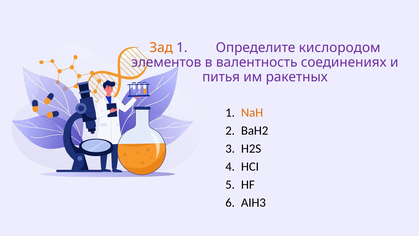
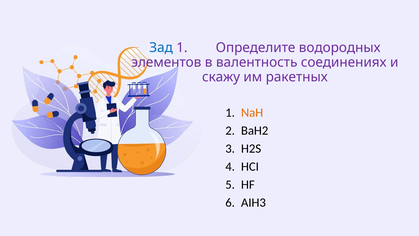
Зад colour: orange -> blue (161, 48)
кислородом: кислородом -> водородных (340, 48)
питья: питья -> скажу (221, 77)
